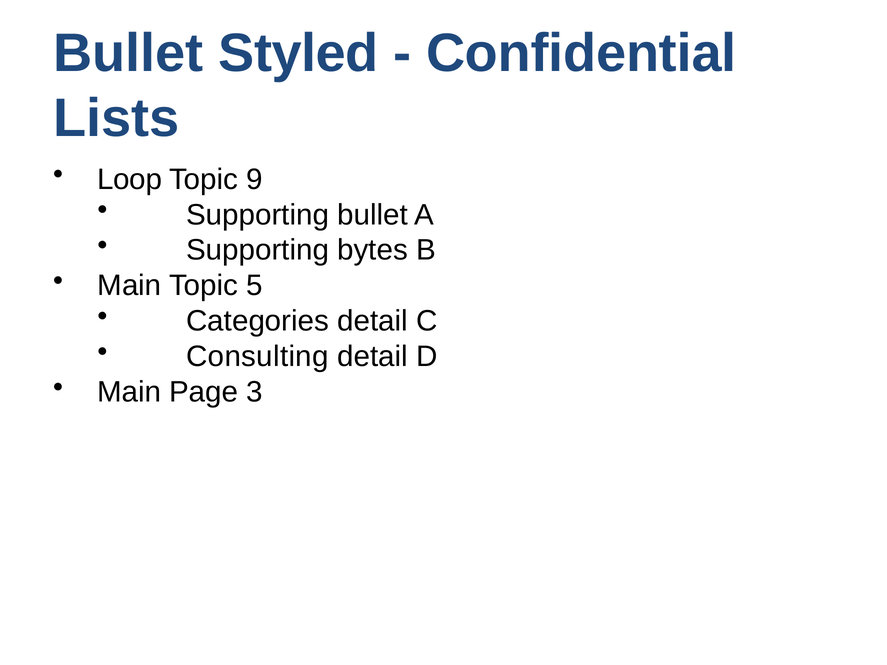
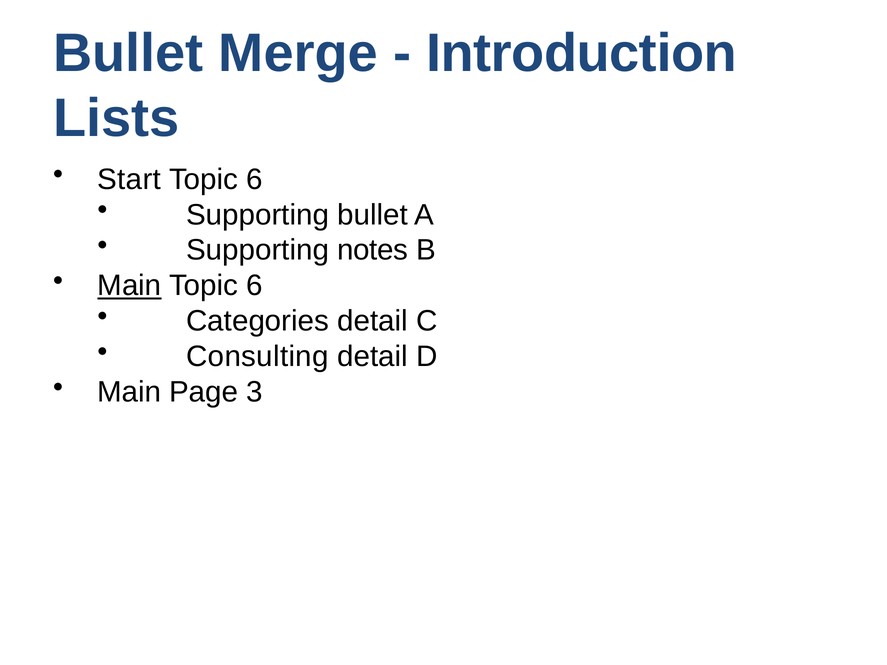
Styled: Styled -> Merge (298, 53)
Confidential: Confidential -> Introduction (581, 53)
Loop: Loop -> Start (129, 179)
9: 9 -> 6 (254, 179)
bytes: bytes -> notes (373, 250)
Main underline: none -> present (129, 286)
5: 5 -> 6 (254, 286)
